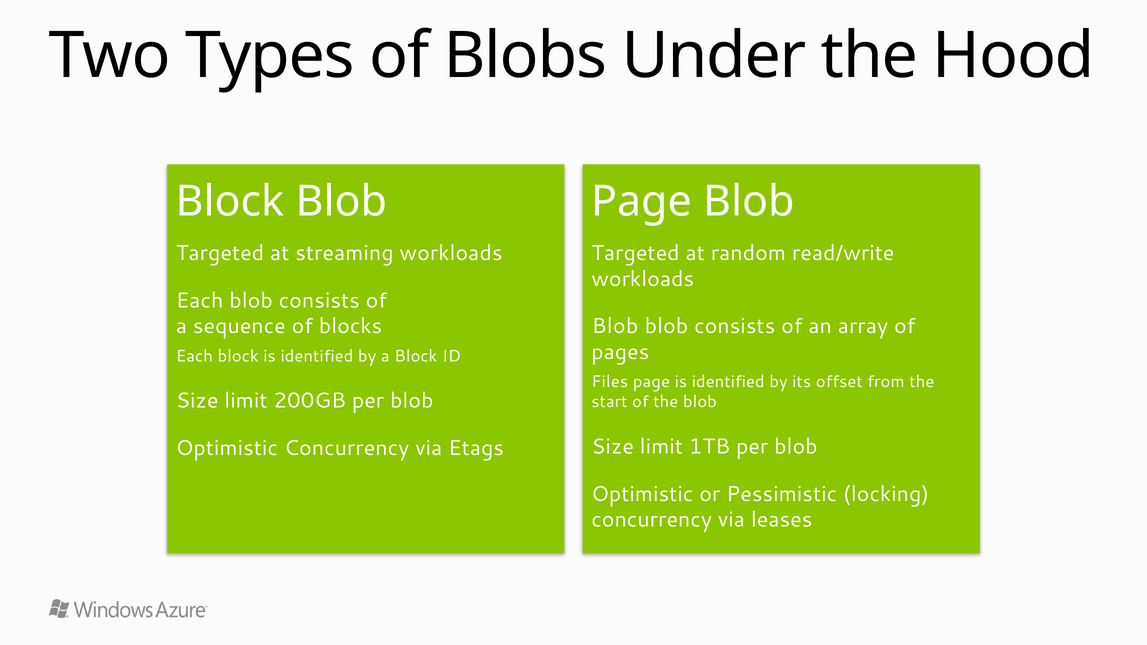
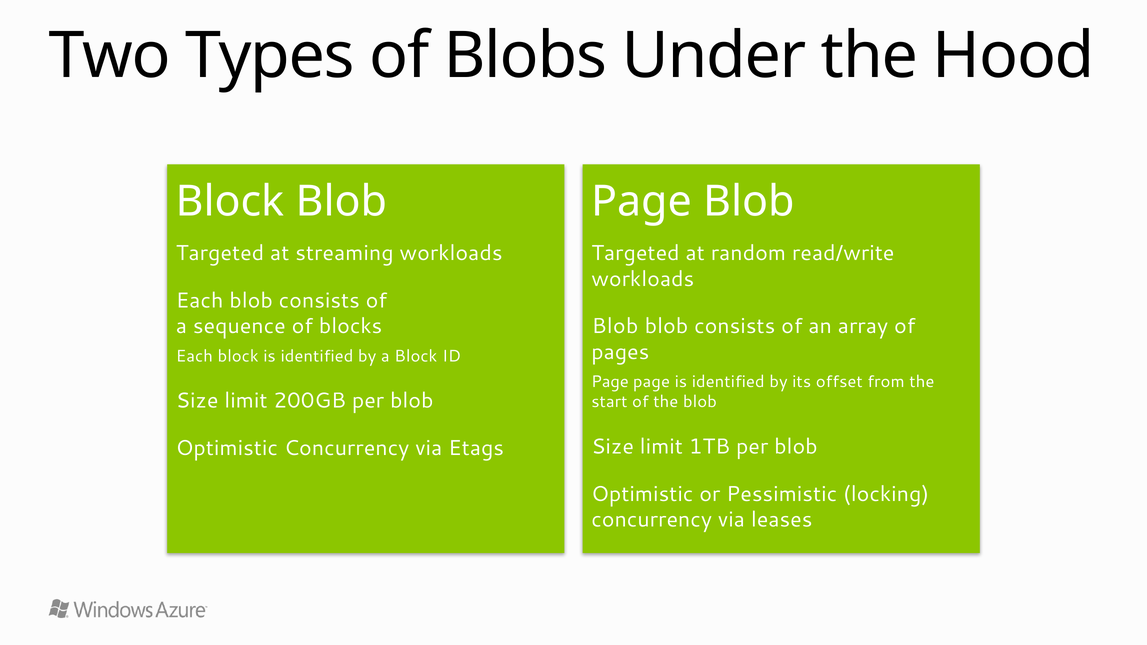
Files: Files -> Page (610, 382)
